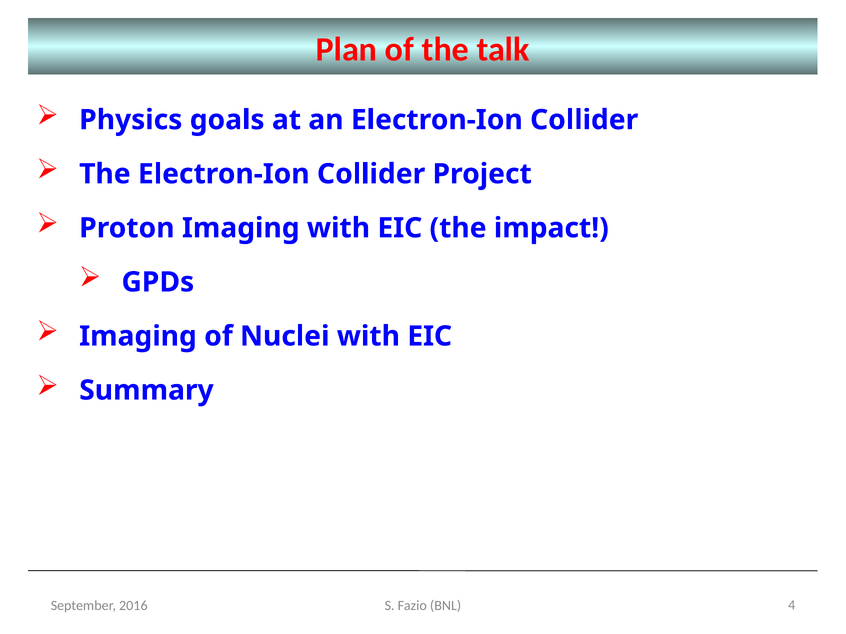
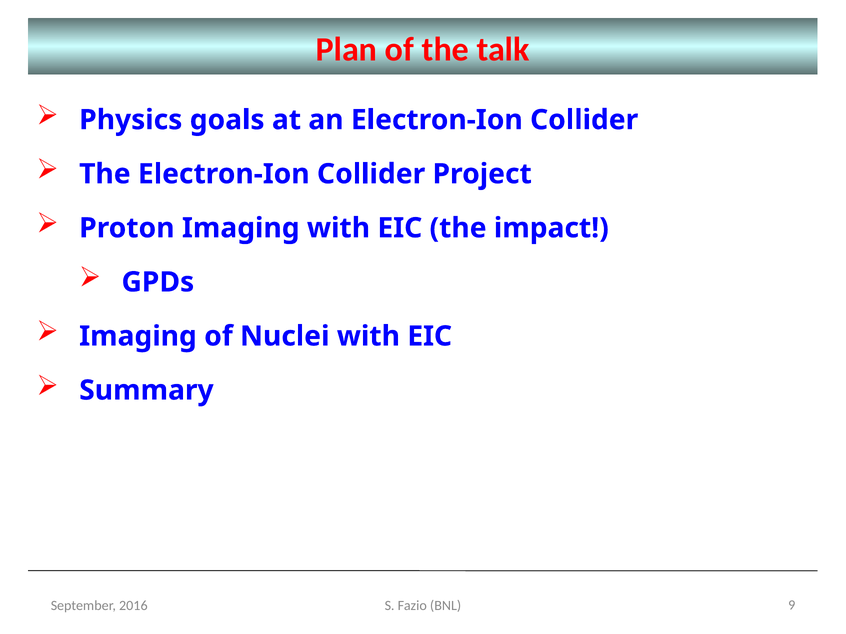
4: 4 -> 9 (792, 606)
